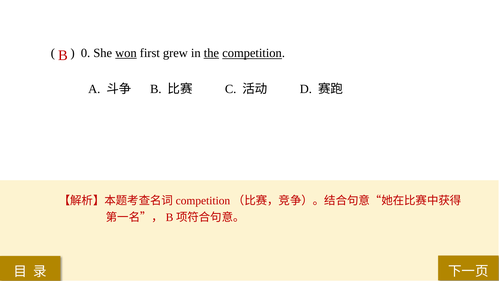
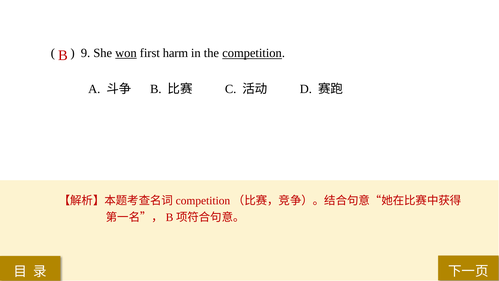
0: 0 -> 9 (86, 53)
grew: grew -> harm (175, 53)
the underline: present -> none (211, 53)
